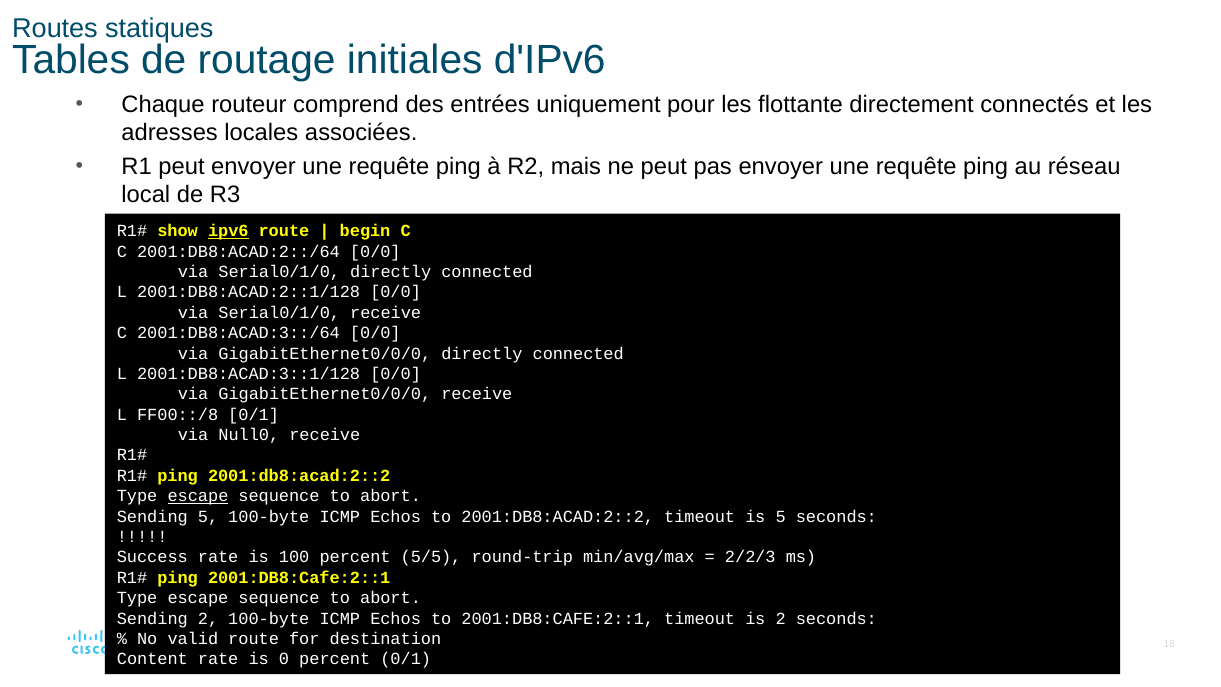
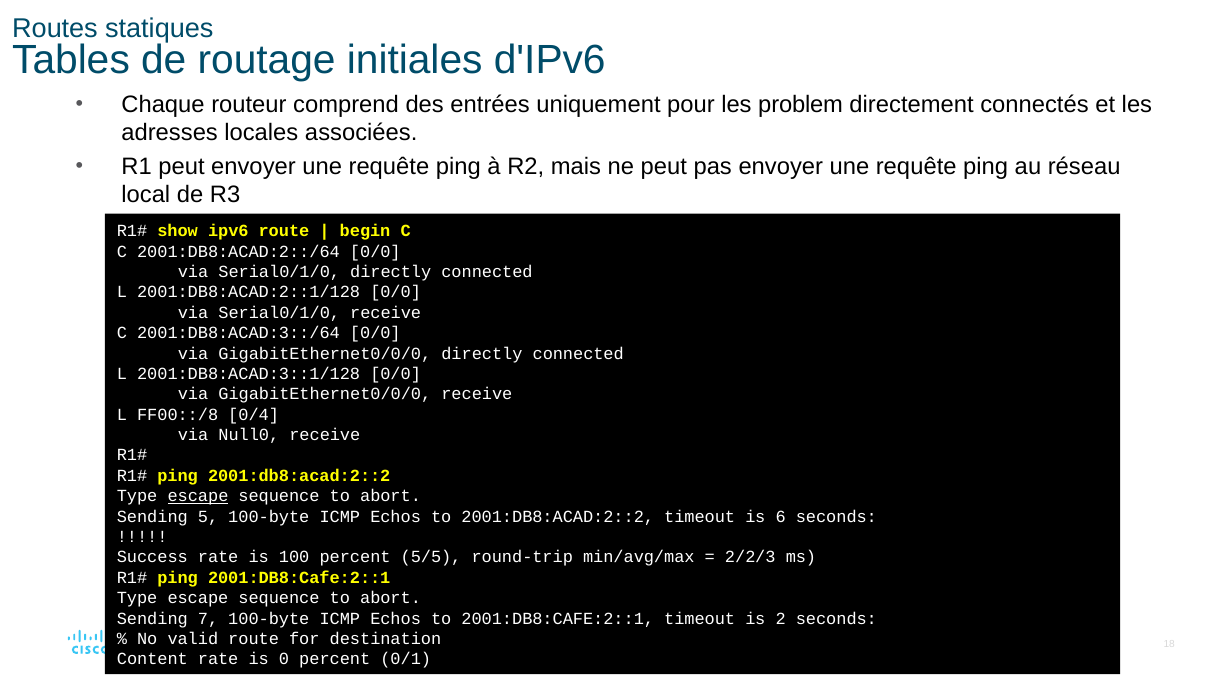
flottante: flottante -> problem (801, 105)
ipv6 underline: present -> none (228, 231)
FF00::/8 0/1: 0/1 -> 0/4 (254, 414)
is 5: 5 -> 6 (781, 516)
Sending 2: 2 -> 7 (208, 618)
